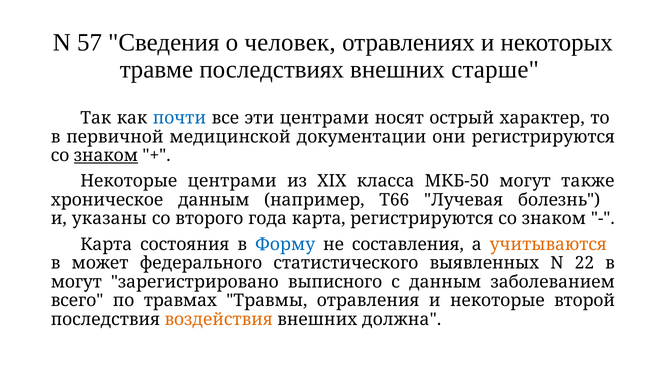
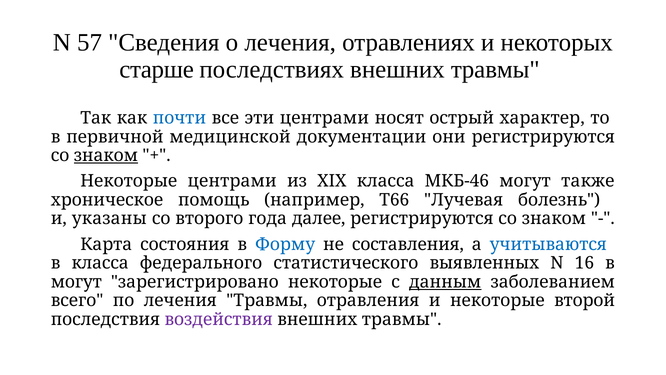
о человек: человек -> лечения (290, 42)
травме: травме -> старше (157, 69)
последствиях внешних старше: старше -> травмы (495, 69)
МКБ-50: МКБ-50 -> МКБ-46 (457, 181)
хроническое данным: данным -> помощь (214, 200)
года карта: карта -> далее (319, 218)
учитываются colour: orange -> blue (548, 244)
в может: может -> класса (100, 263)
22: 22 -> 16 (584, 263)
зарегистрировано выписного: выписного -> некоторые (335, 282)
данным underline: none -> present (445, 282)
по травмах: травмах -> лечения (180, 300)
воздействия colour: orange -> purple (219, 319)
должна: должна -> травмы (402, 319)
